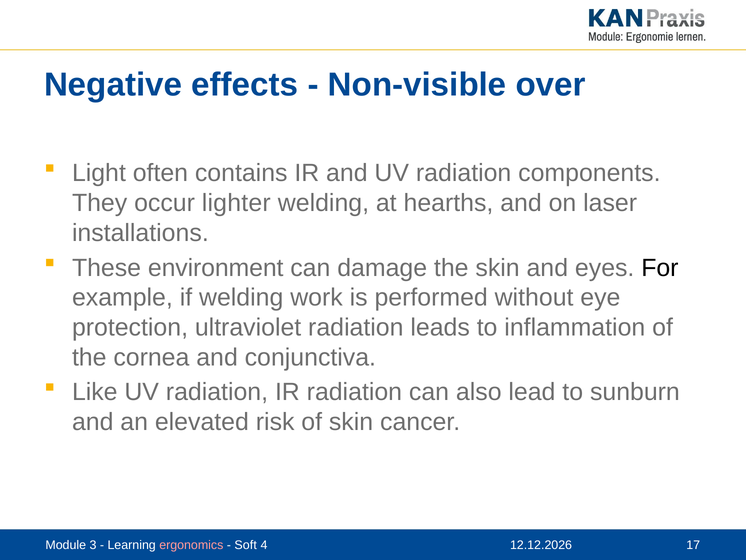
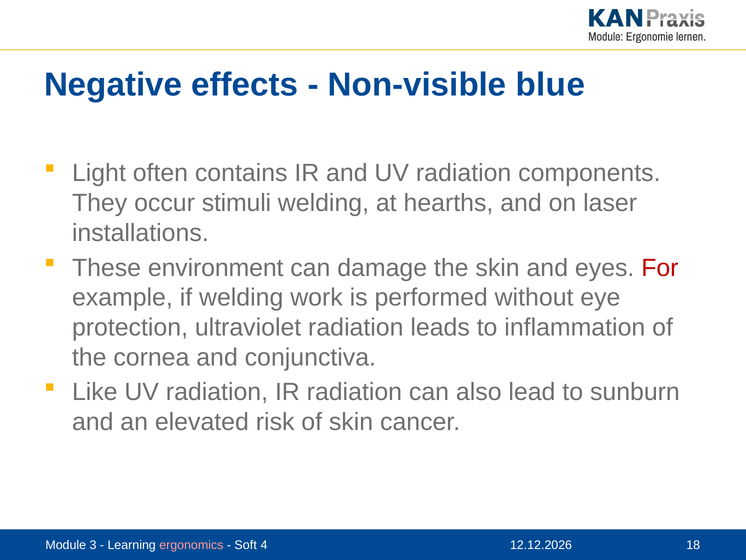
over: over -> blue (550, 85)
lighter: lighter -> stimuli (236, 203)
For colour: black -> red (660, 268)
17: 17 -> 18 (693, 544)
